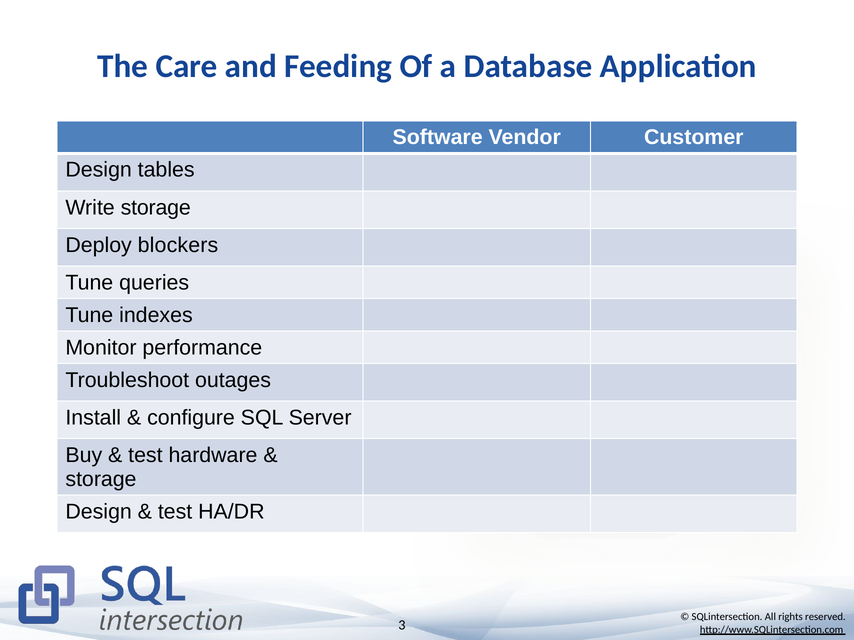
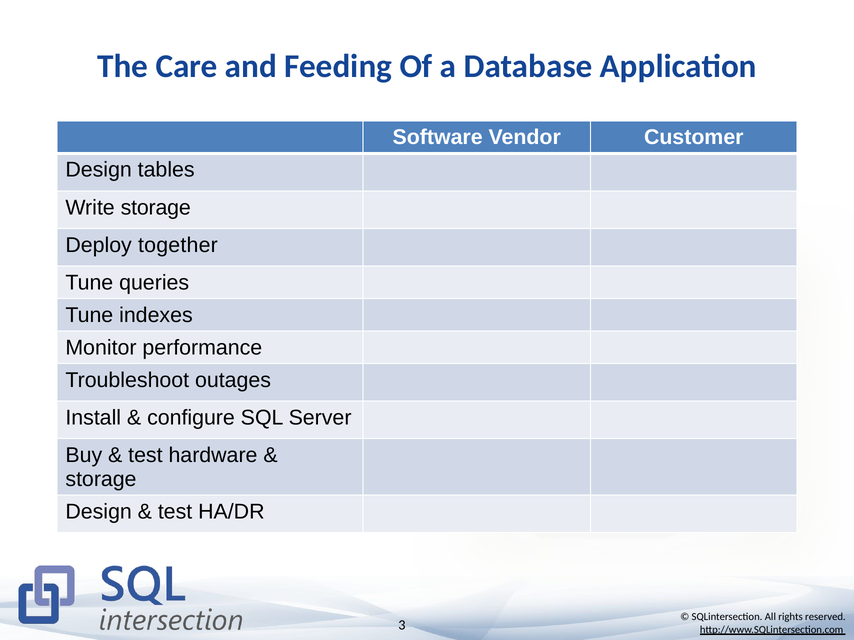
blockers: blockers -> together (178, 245)
